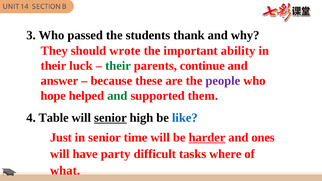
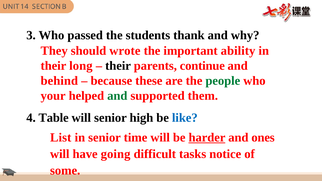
luck: luck -> long (81, 66)
their colour: green -> black (118, 66)
answer: answer -> behind (59, 81)
people colour: purple -> green (223, 81)
hope: hope -> your (53, 96)
senior underline: present -> none (110, 118)
Just: Just -> List (61, 138)
party: party -> going (116, 154)
where: where -> notice (225, 154)
what: what -> some (65, 171)
